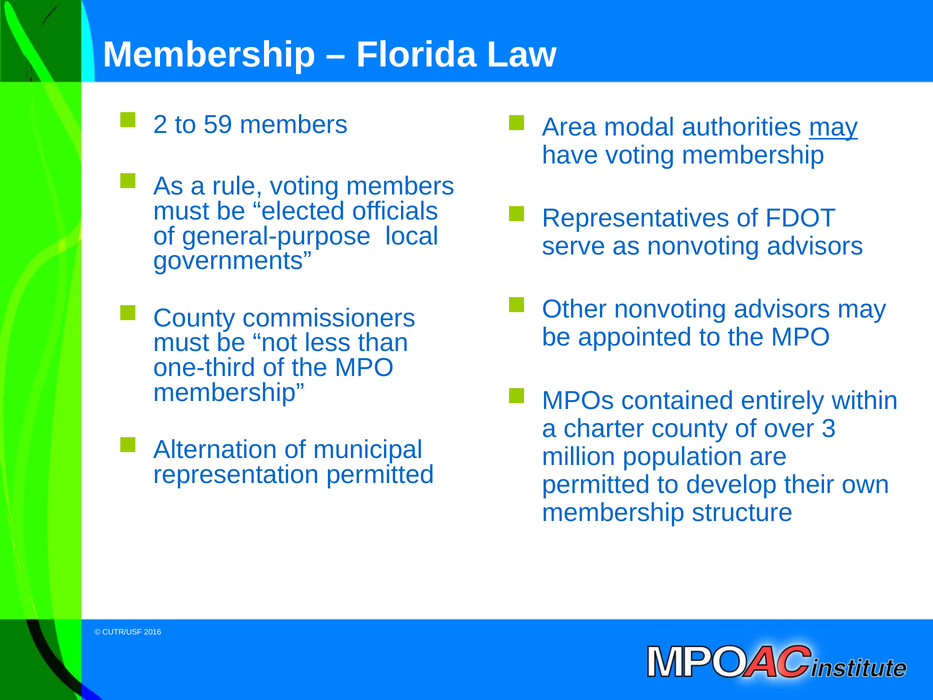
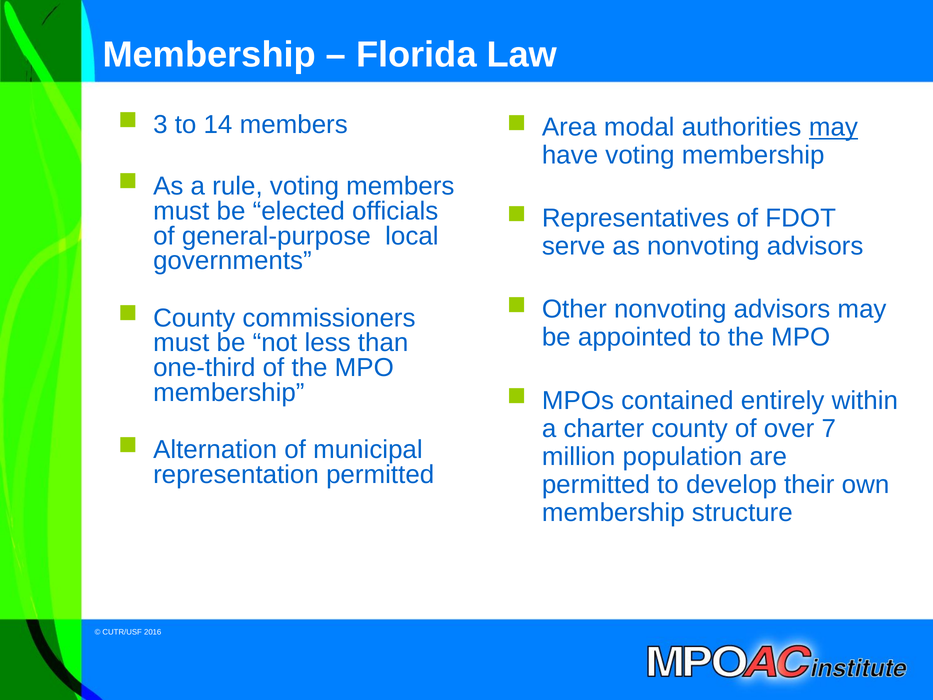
2: 2 -> 3 (160, 125)
59: 59 -> 14 (218, 125)
3: 3 -> 7 (829, 428)
